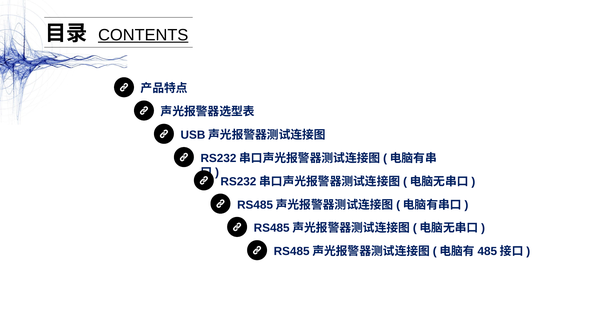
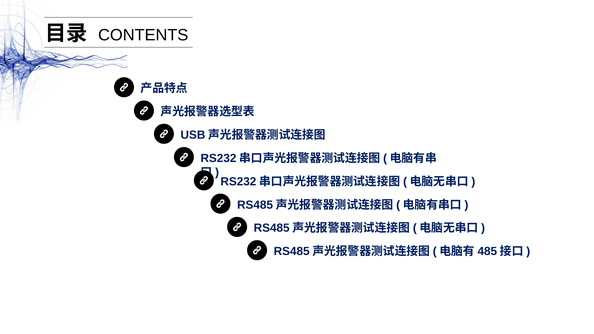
CONTENTS underline: present -> none (143, 35)
